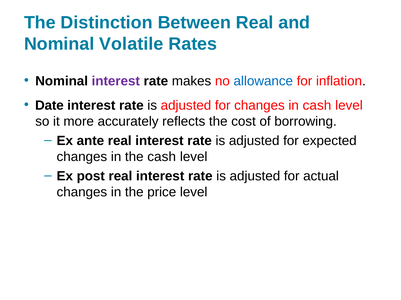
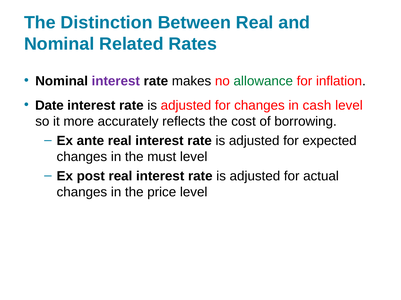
Volatile: Volatile -> Related (131, 44)
allowance colour: blue -> green (263, 81)
the cash: cash -> must (162, 157)
